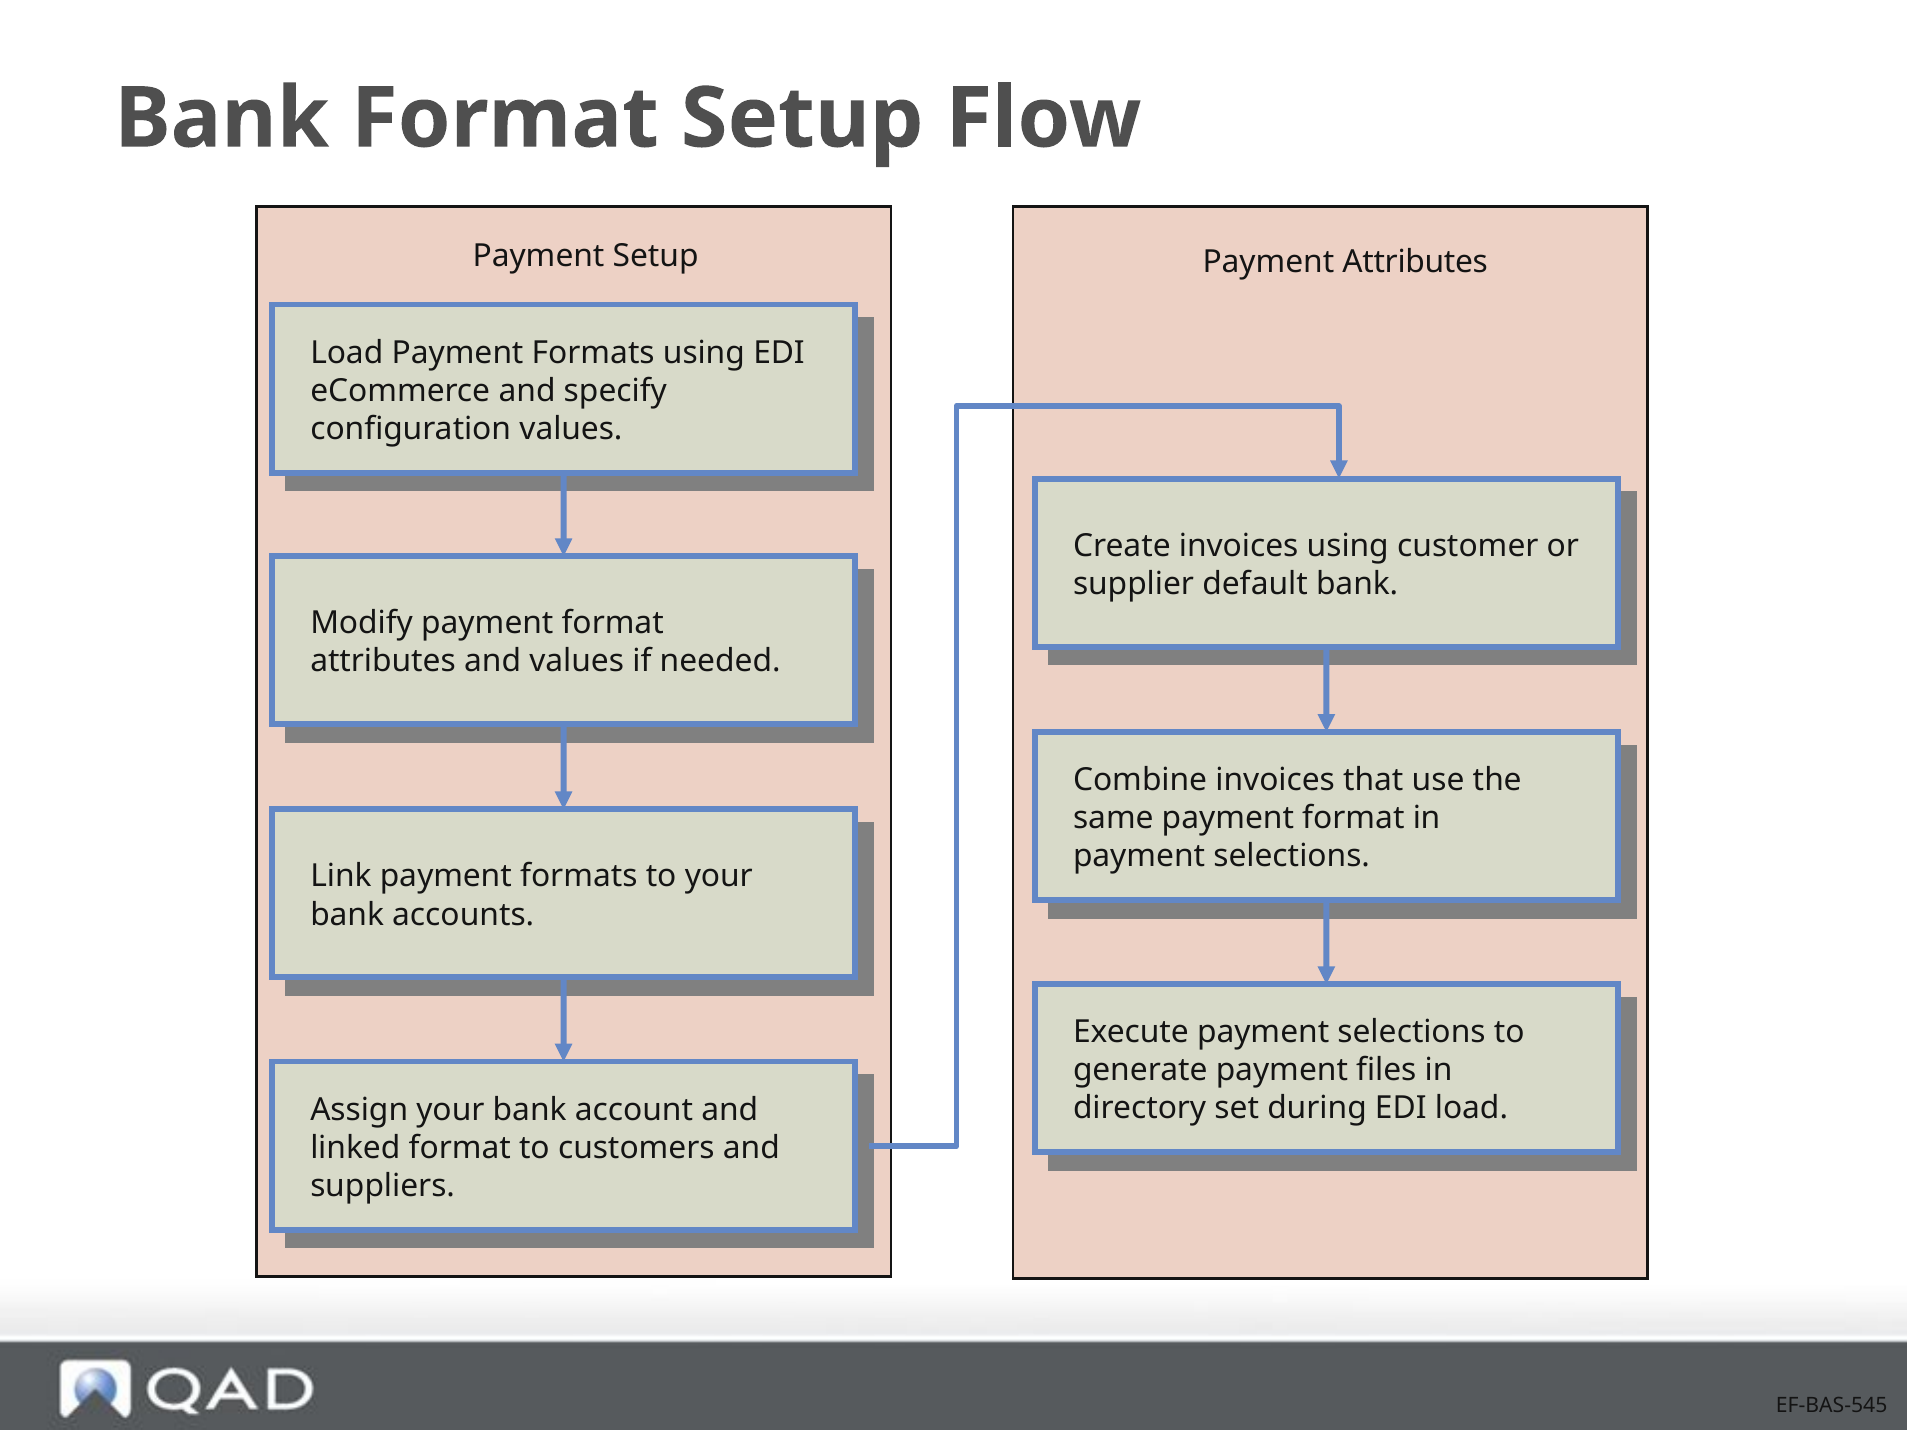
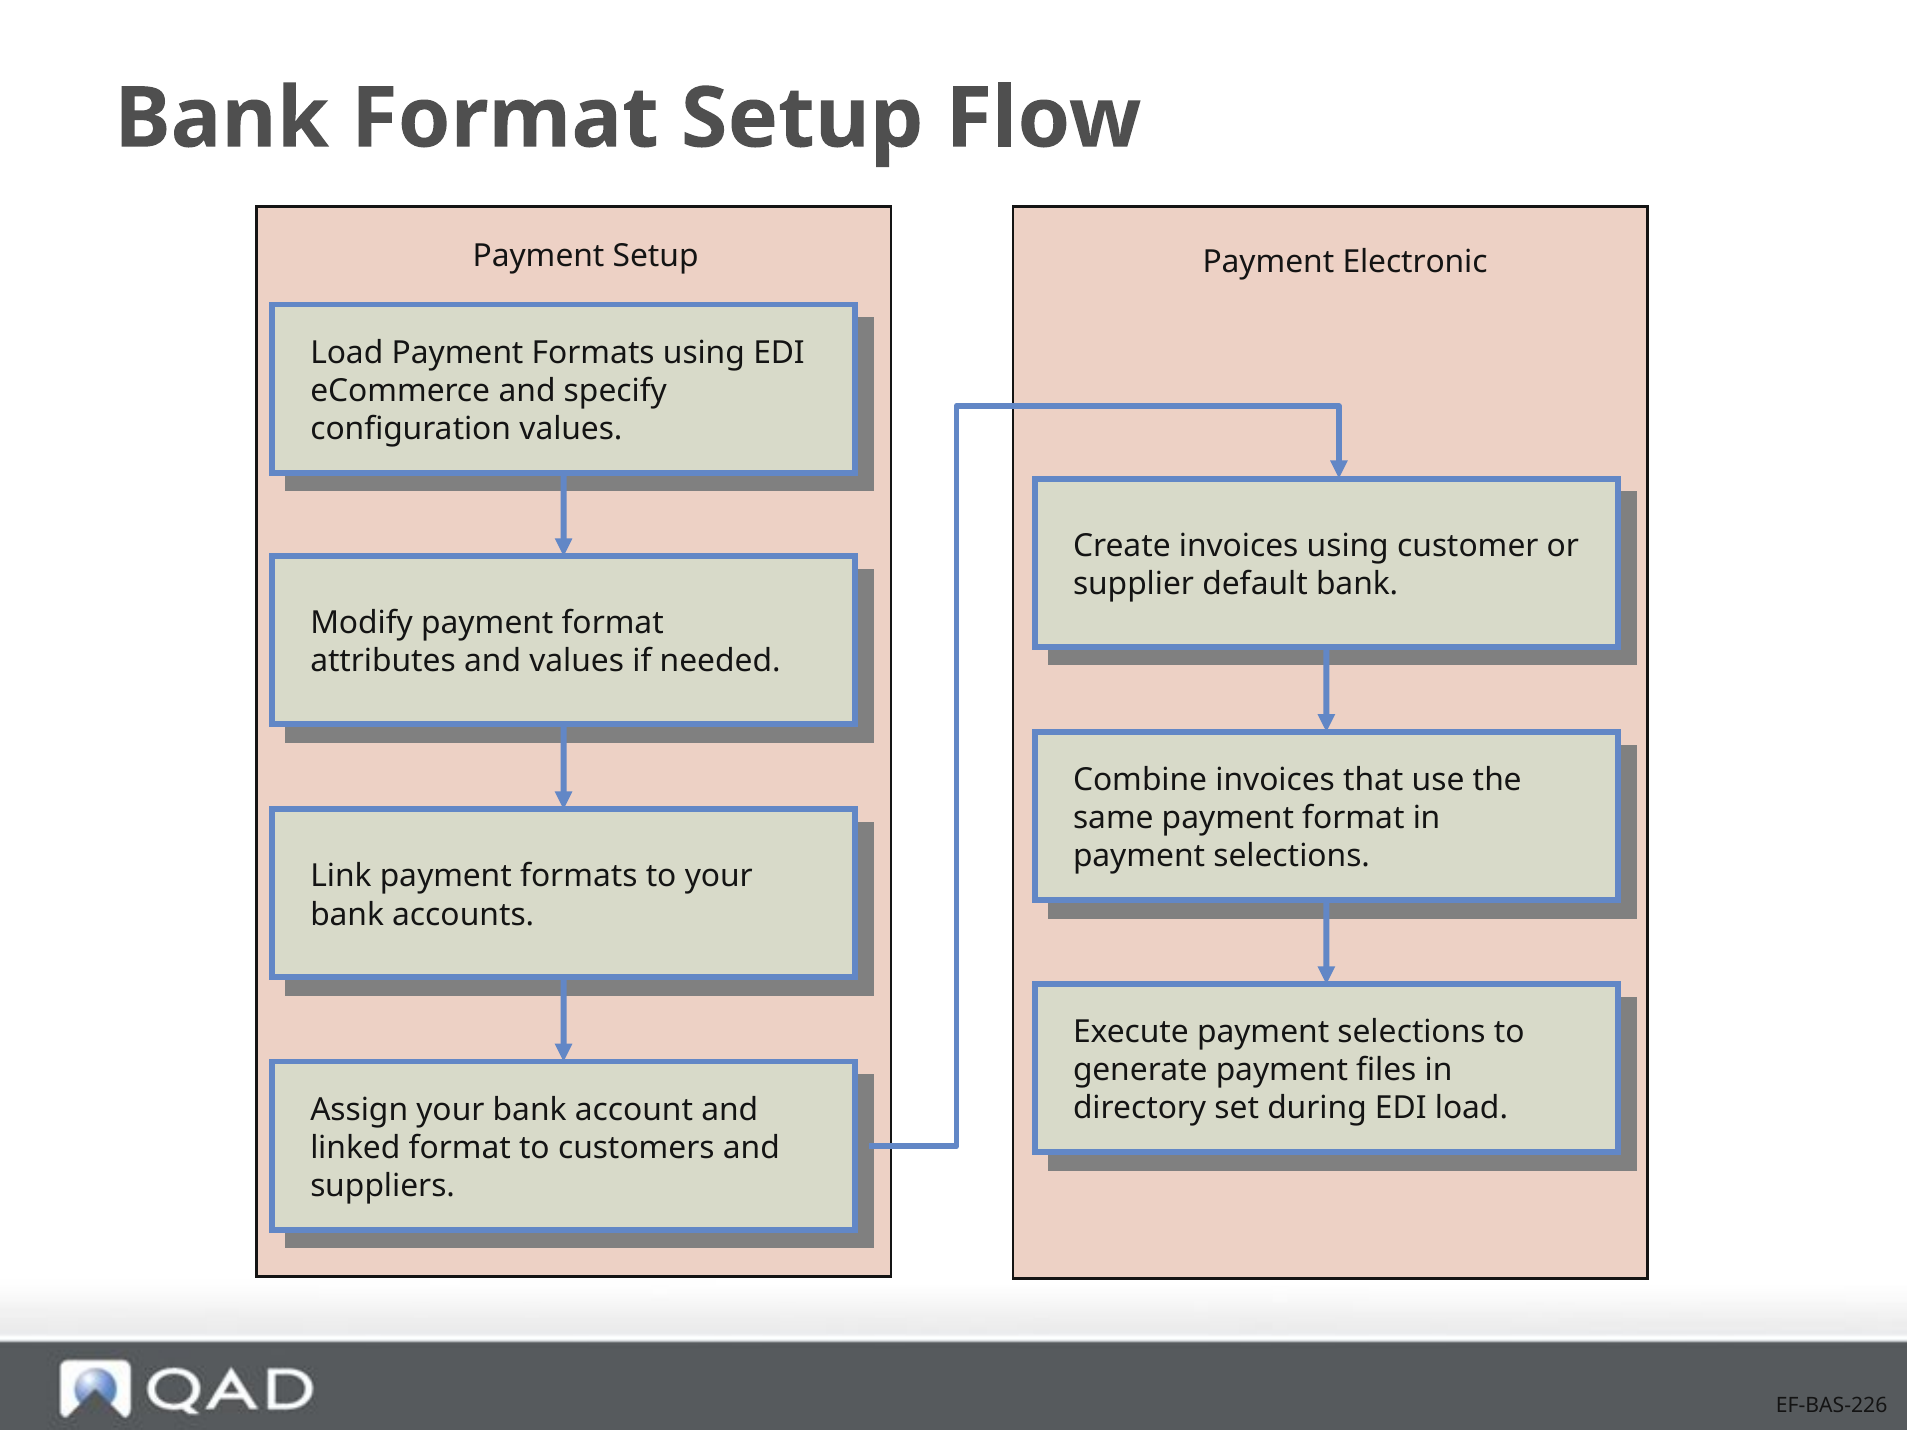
Payment Attributes: Attributes -> Electronic (1415, 262)
EF-BAS-545: EF-BAS-545 -> EF-BAS-226 (1832, 1406)
